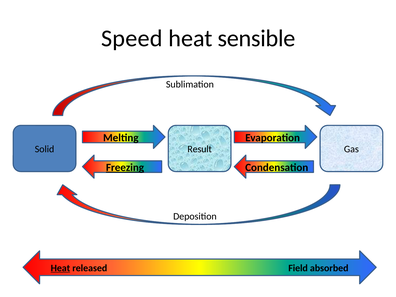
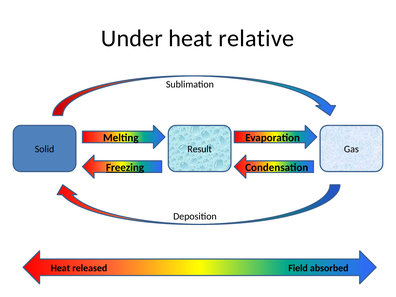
Speed: Speed -> Under (132, 38)
sensible: sensible -> relative (256, 38)
Heat underline: present -> none (60, 268)
